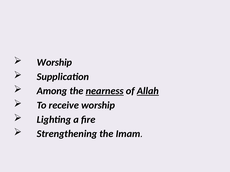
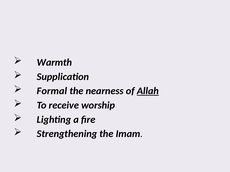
Worship: Worship -> Warmth (54, 63)
Among: Among -> Formal (52, 91)
nearness underline: present -> none (105, 91)
